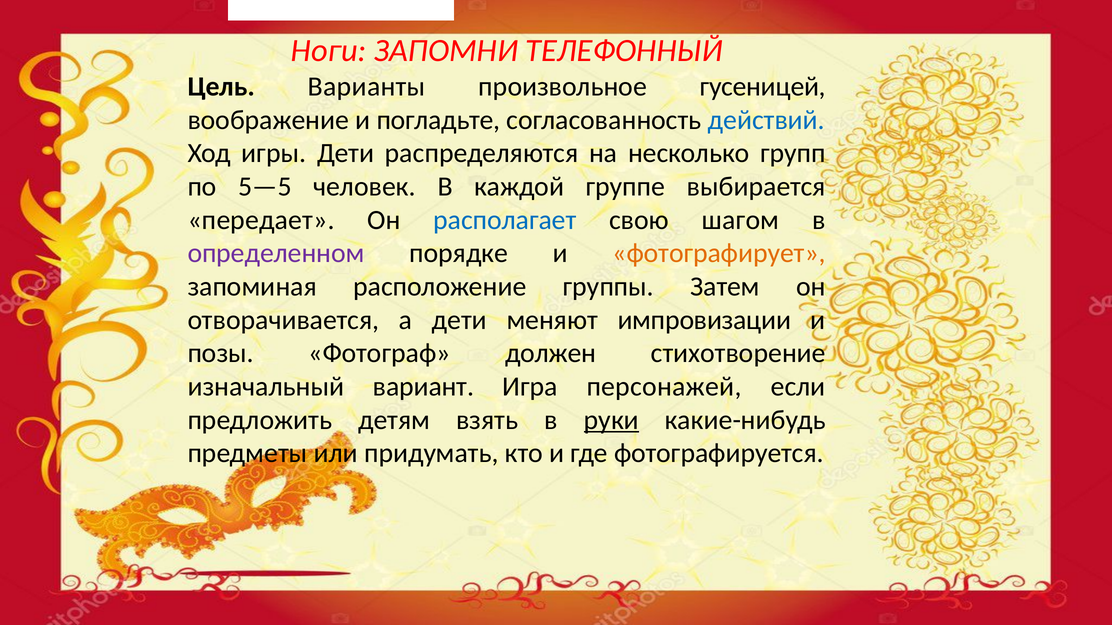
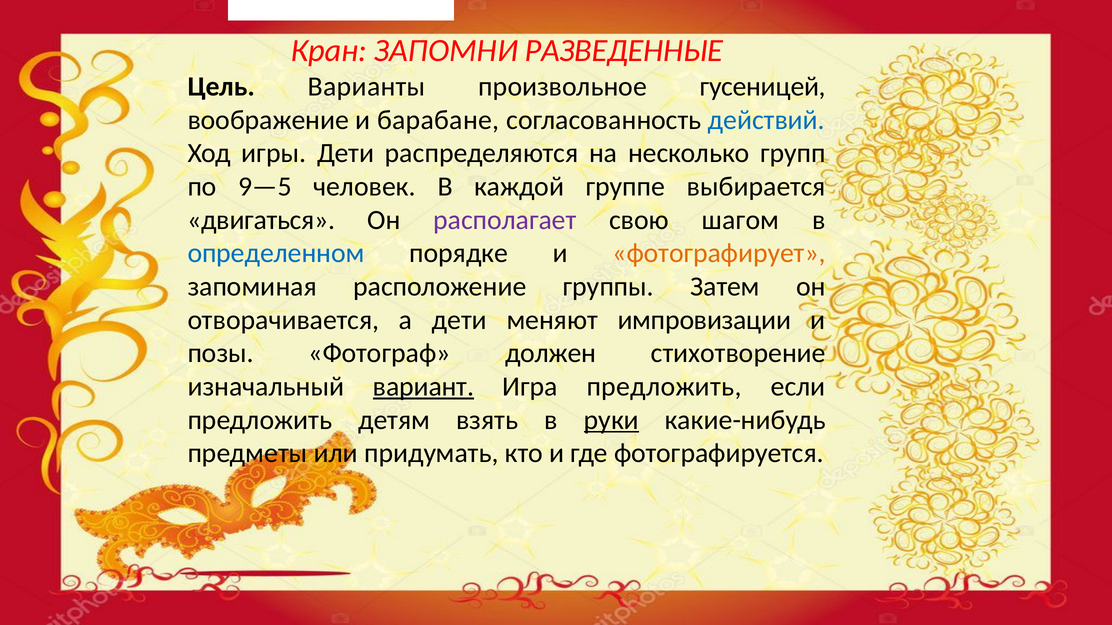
Ноги: Ноги -> Кран (329, 51)
ТЕЛЕФОННЫЙ: ТЕЛЕФОННЫЙ -> РАЗВЕДЕННЫЕ (624, 51)
погладьте: погладьте -> барабане (438, 120)
5—5: 5—5 -> 9—5 (265, 187)
передает: передает -> двигаться (261, 220)
располагает colour: blue -> purple (505, 220)
определенном colour: purple -> blue (276, 253)
вариант underline: none -> present (423, 387)
Игра персонажей: персонажей -> предложить (664, 387)
